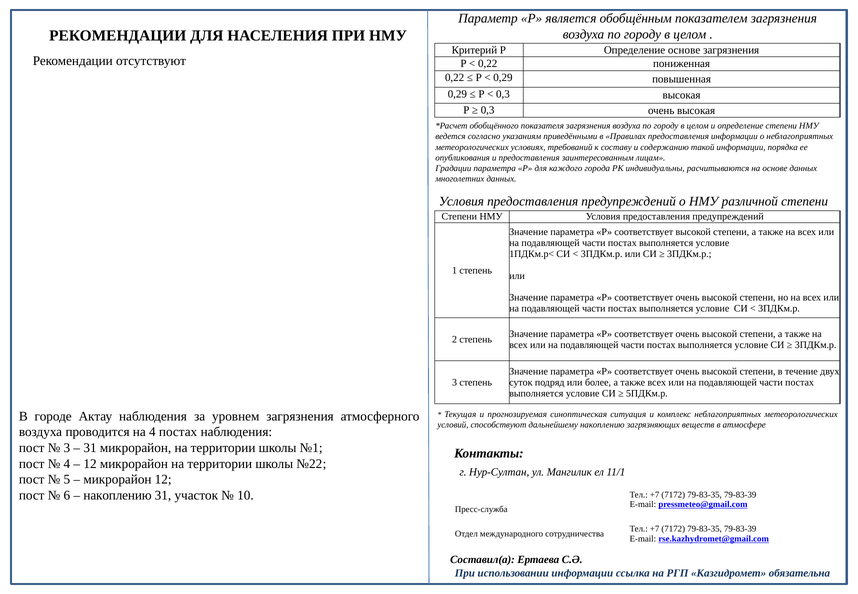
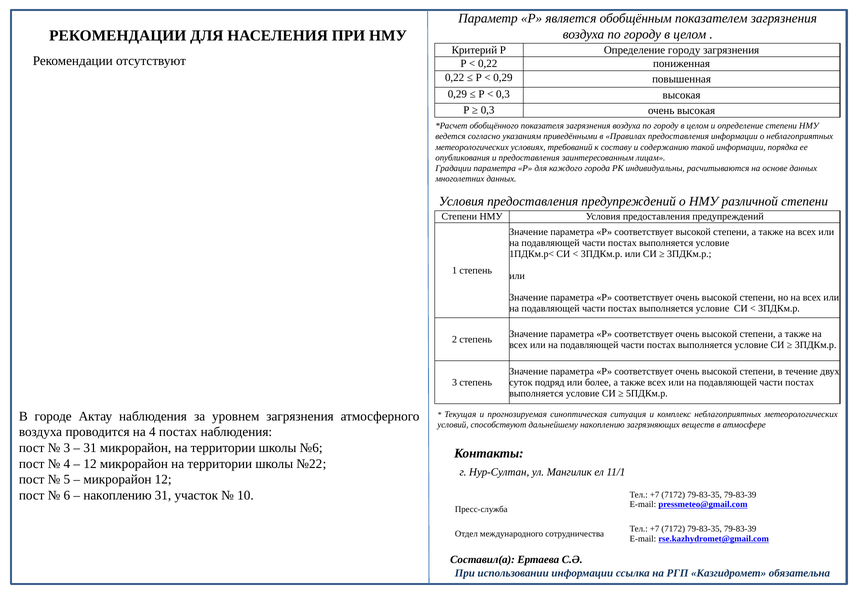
Определение основе: основе -> городу (684, 50)
№1: №1 -> №6 (311, 448)
